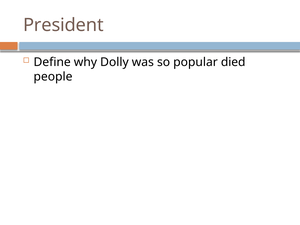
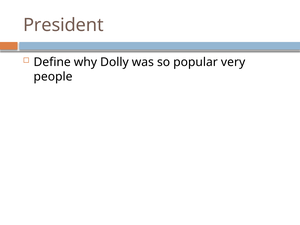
died: died -> very (233, 62)
